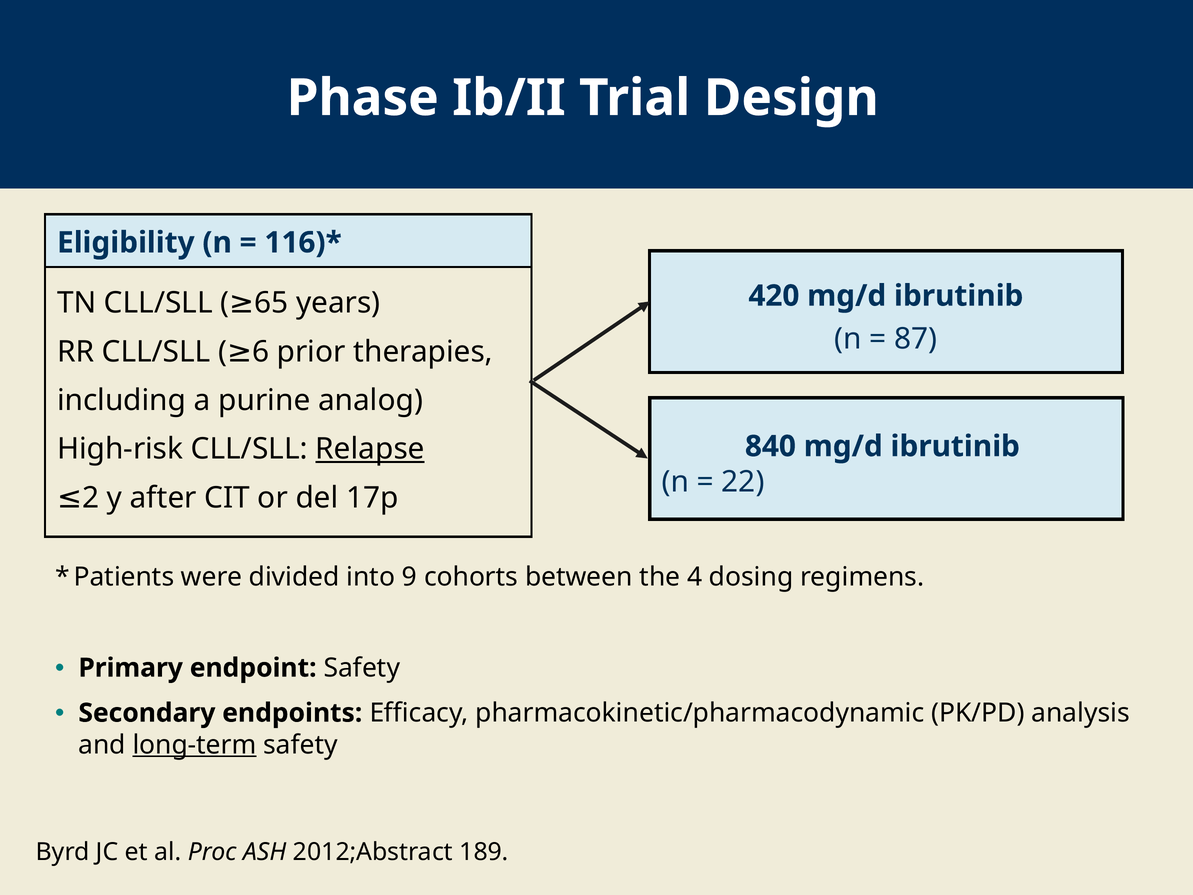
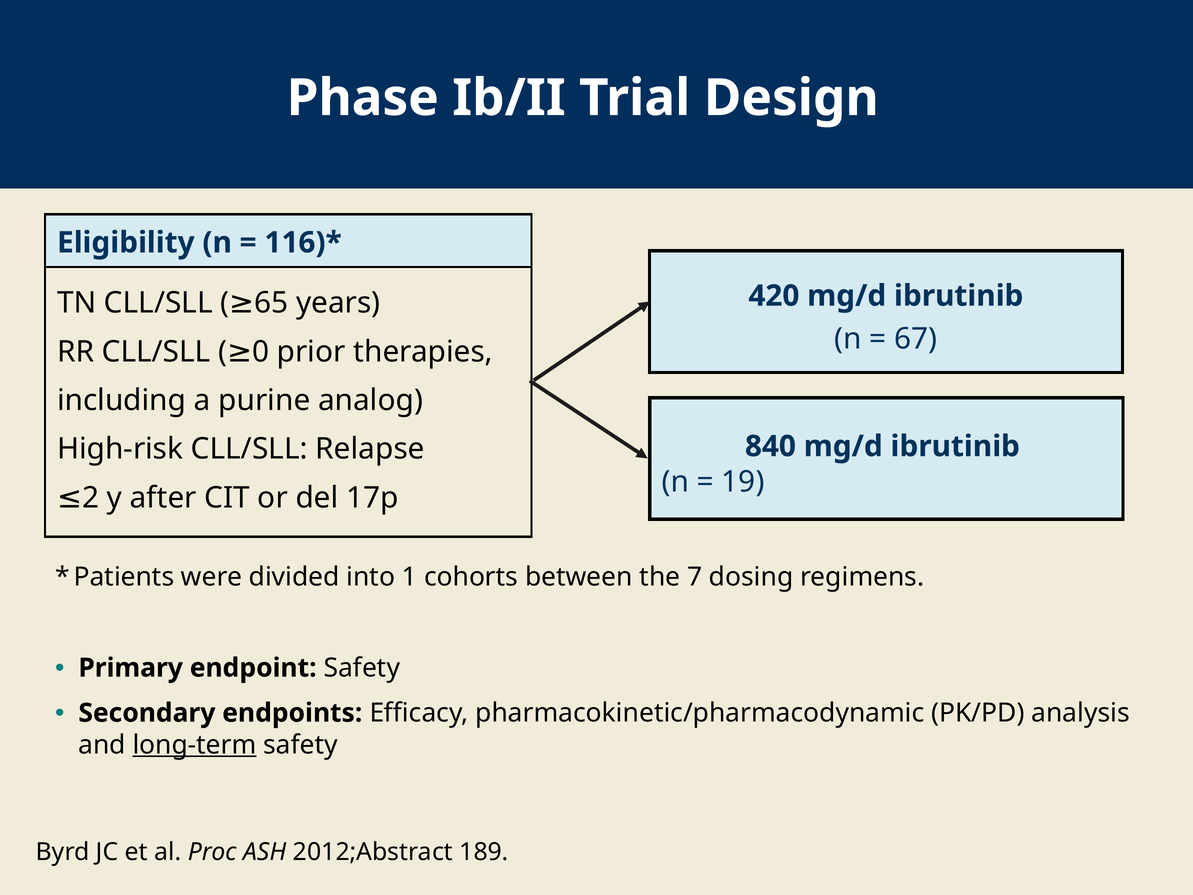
87: 87 -> 67 (916, 339)
6: 6 -> 0 (261, 352)
Relapse underline: present -> none (370, 449)
22: 22 -> 19 (743, 482)
9: 9 -> 1 (410, 577)
4: 4 -> 7 (695, 577)
